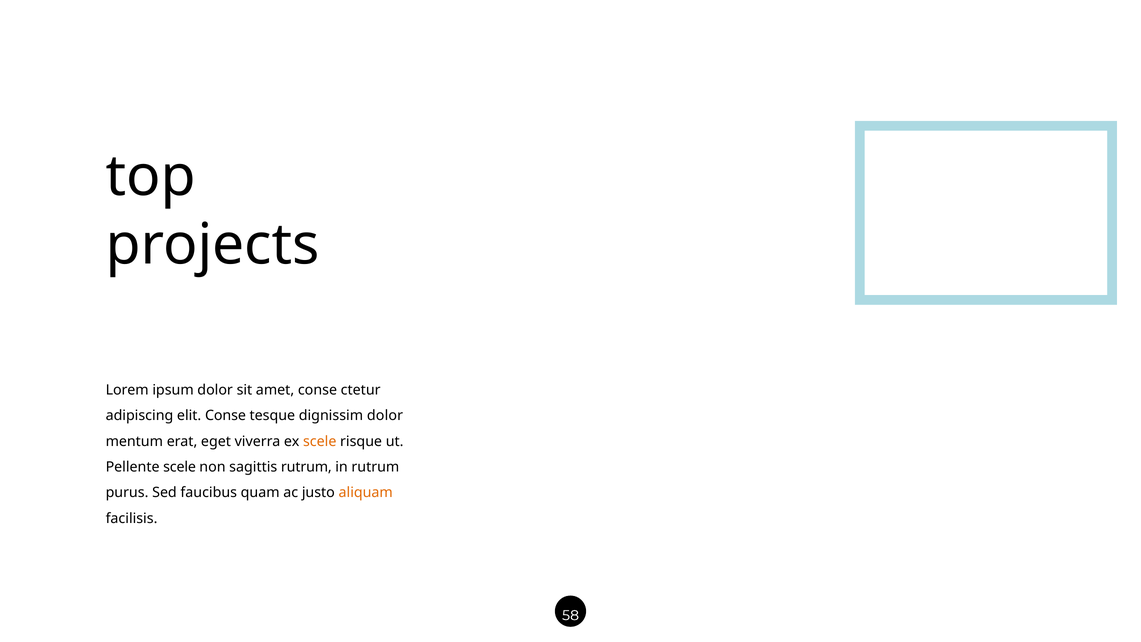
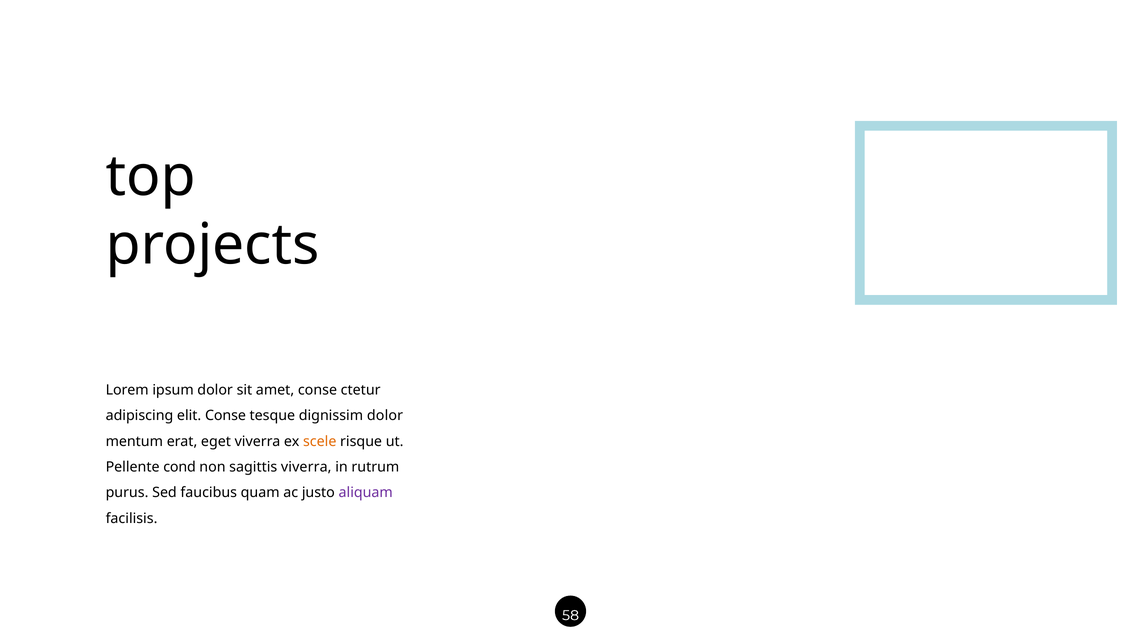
Pellente scele: scele -> cond (180, 467)
sagittis rutrum: rutrum -> viverra (306, 467)
aliquam colour: orange -> purple (366, 493)
